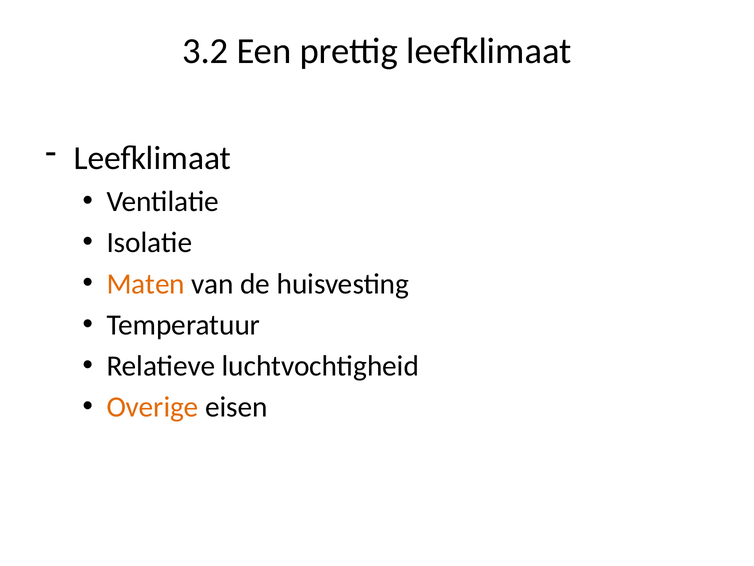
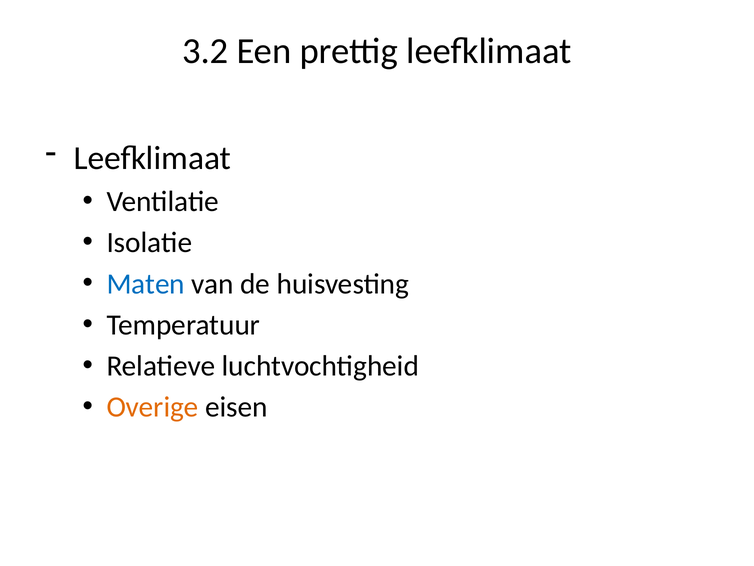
Maten colour: orange -> blue (146, 284)
